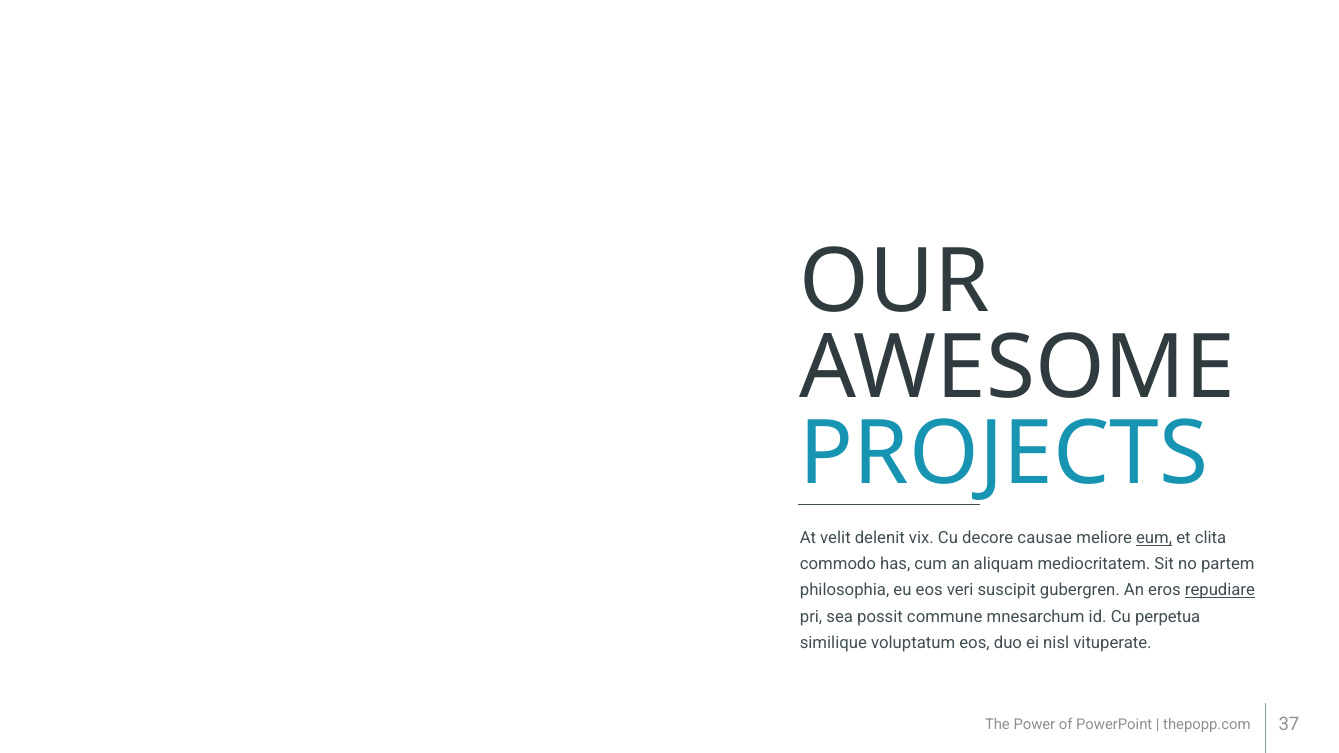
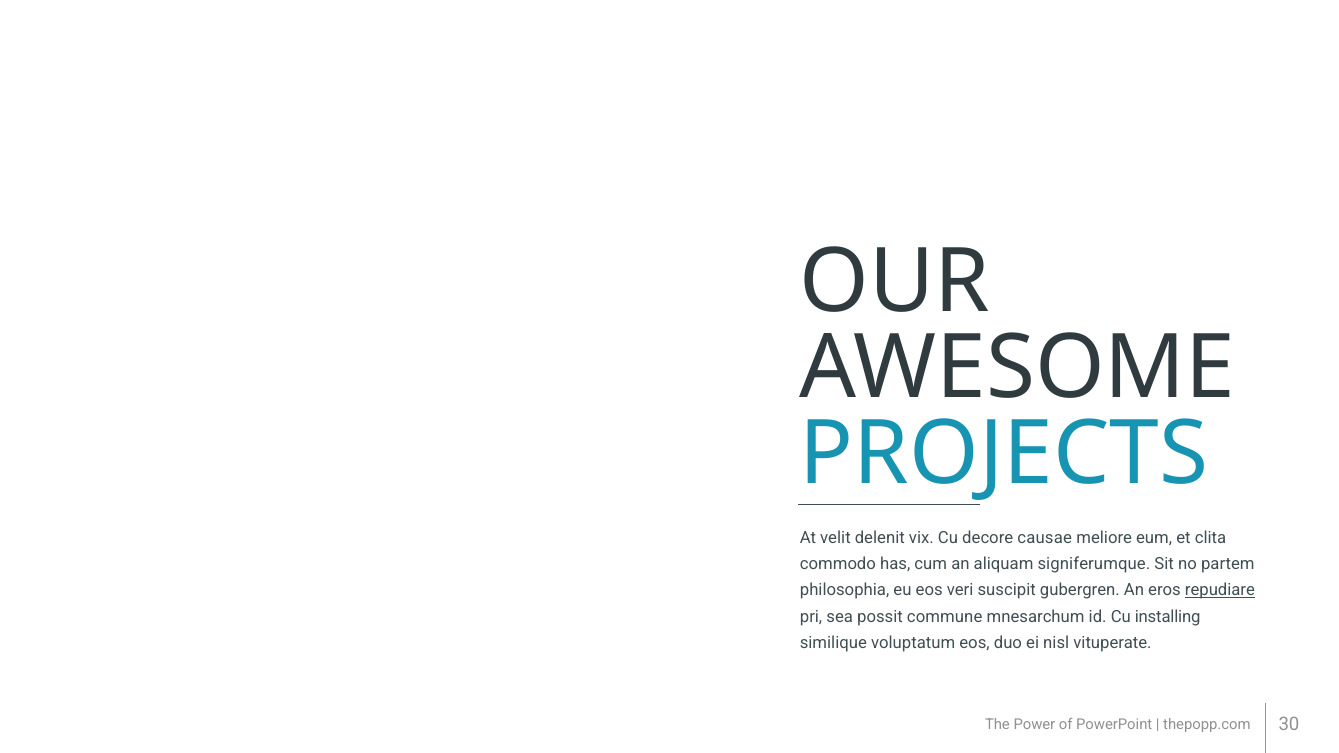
eum underline: present -> none (1154, 538)
mediocritatem: mediocritatem -> signiferumque (1094, 564)
perpetua: perpetua -> installing (1168, 617)
37: 37 -> 30 (1289, 725)
